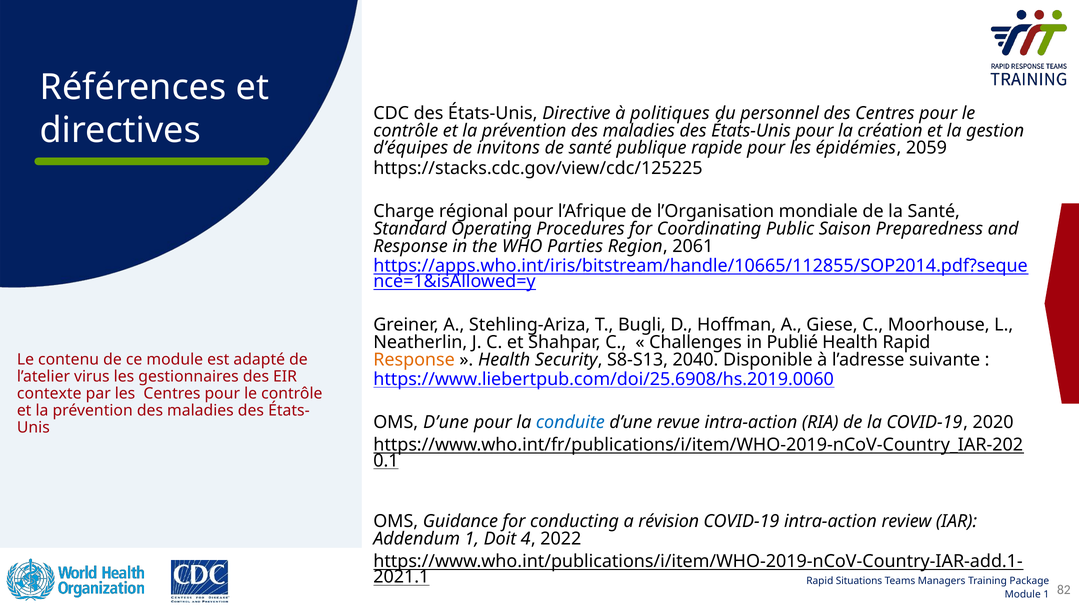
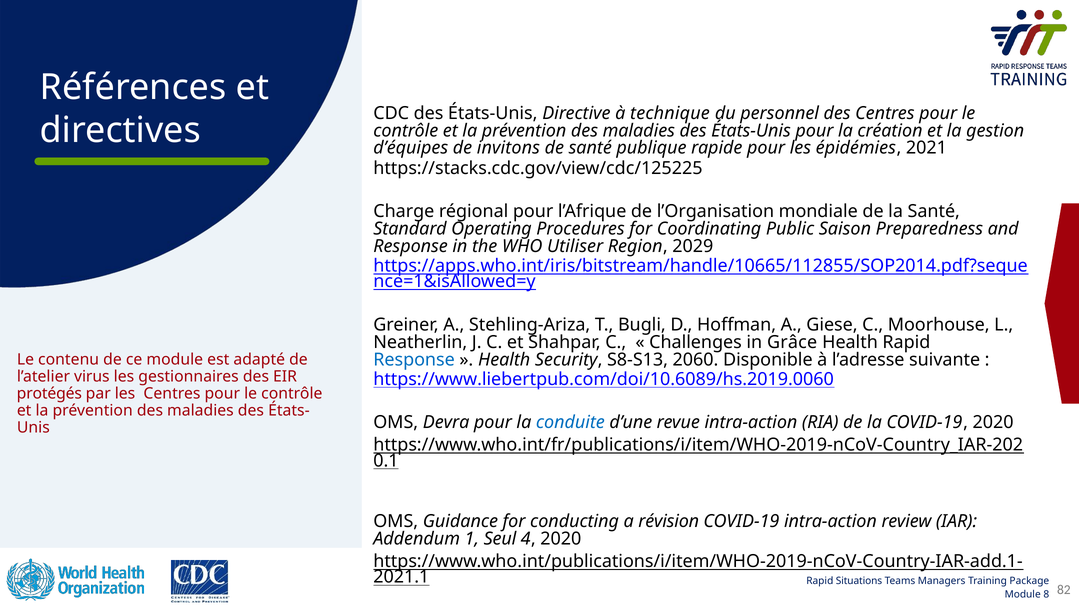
politiques: politiques -> technique (670, 113)
2059: 2059 -> 2021 (926, 148)
Parties: Parties -> Utiliser (575, 246)
2061: 2061 -> 2029 (693, 246)
Publié: Publié -> Grâce (792, 342)
Response colour: orange -> blue (414, 360)
2040: 2040 -> 2060 (695, 360)
https://www.liebertpub.com/doi/25.6908/hs.2019.0060: https://www.liebertpub.com/doi/25.6908/hs.2019.0060 -> https://www.liebertpub.com/doi/10.6089/hs.2019.0060 (604, 379)
contexte: contexte -> protégés (49, 394)
Dʼune: Dʼune -> Devra (446, 422)
Doit: Doit -> Seul (500, 539)
4 2022: 2022 -> 2020 (561, 539)
Module 1: 1 -> 8 (1046, 595)
